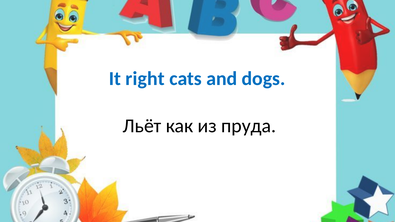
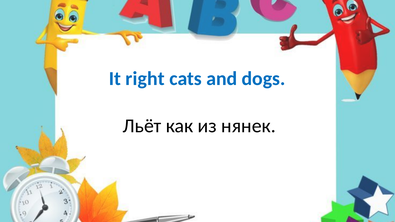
пруда: пруда -> нянек (249, 126)
